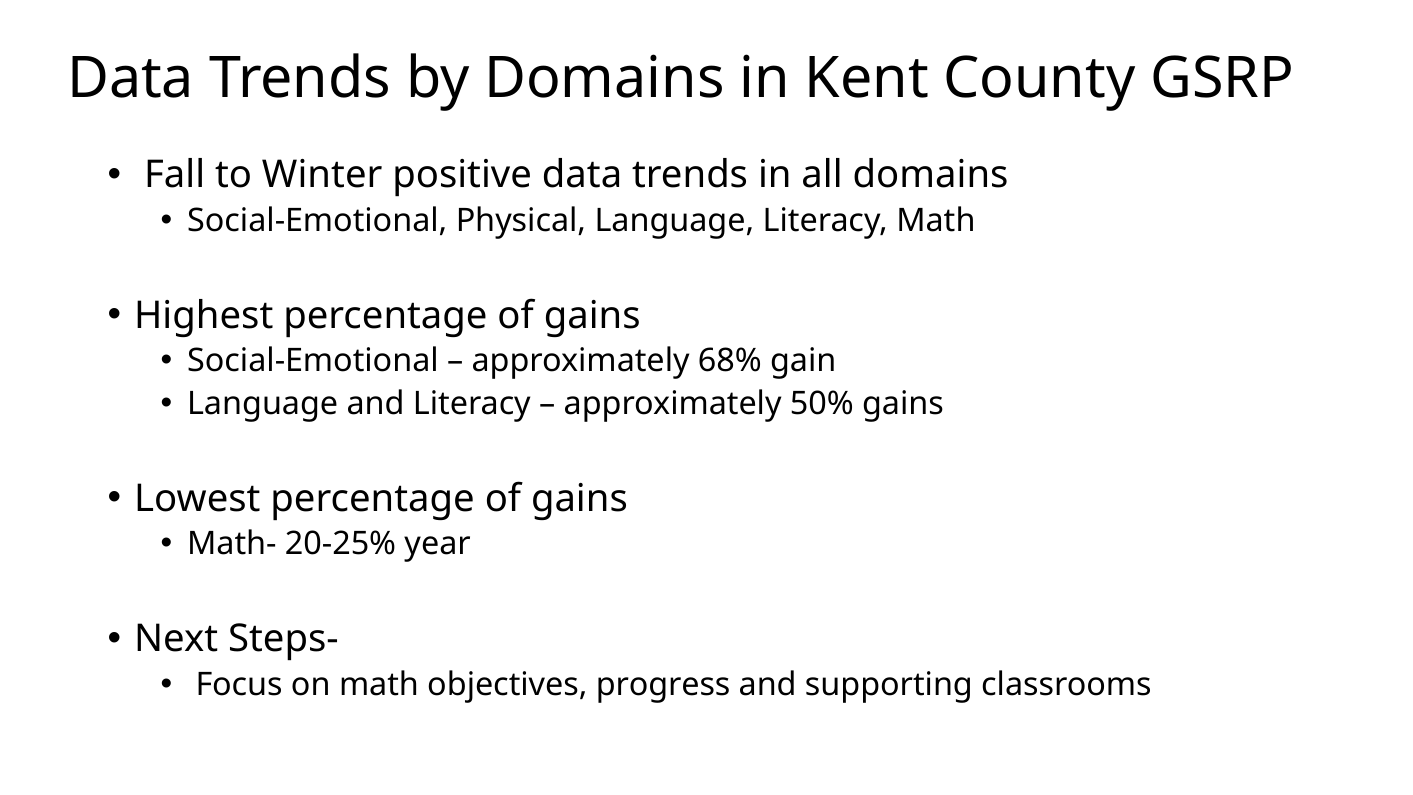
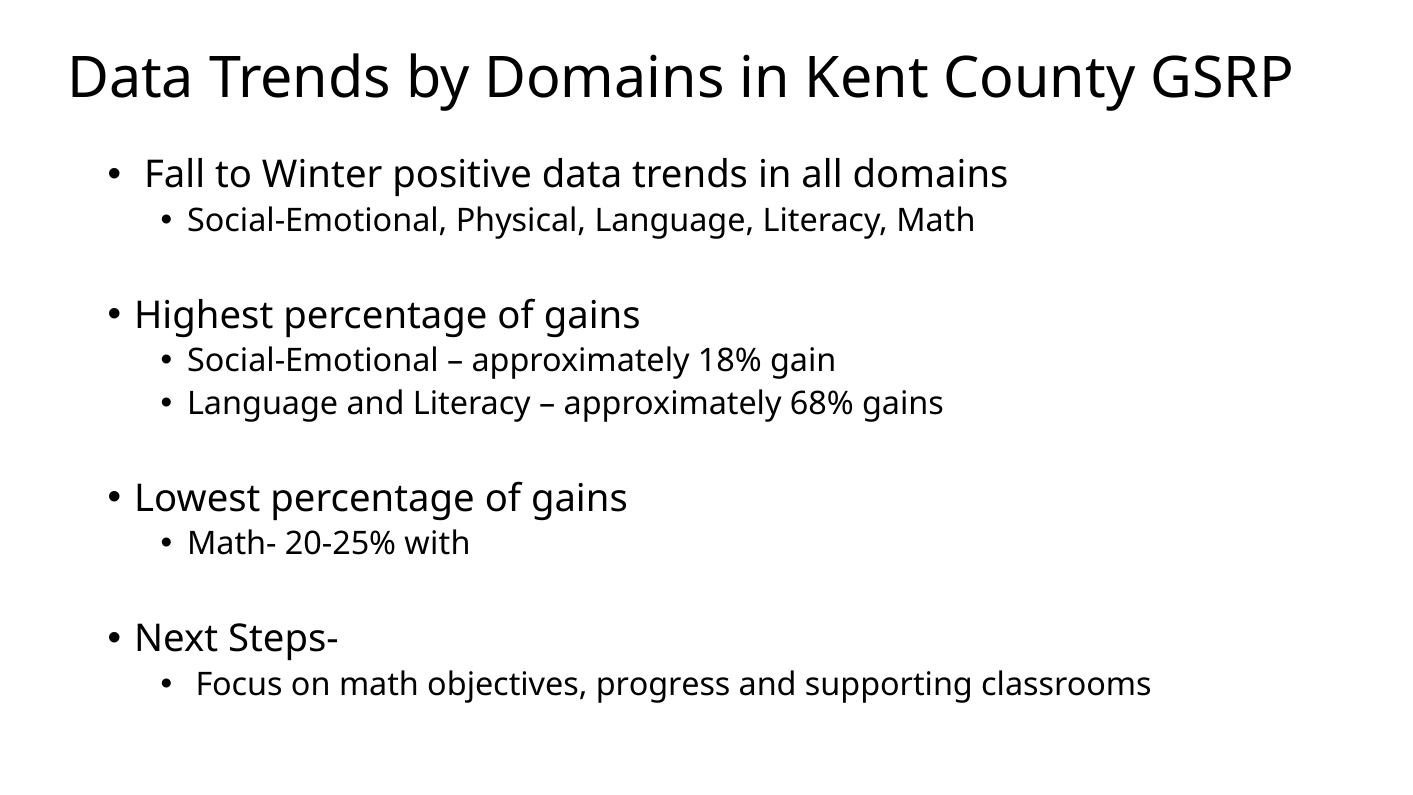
68%: 68% -> 18% (730, 361)
50%: 50% -> 68% (822, 403)
year: year -> with (438, 544)
